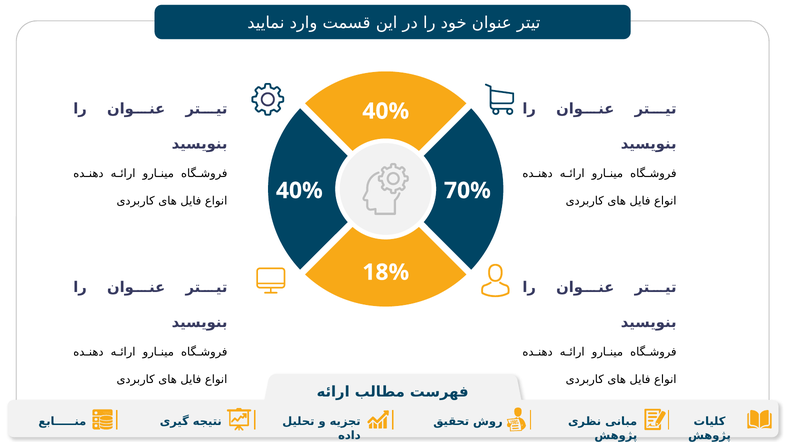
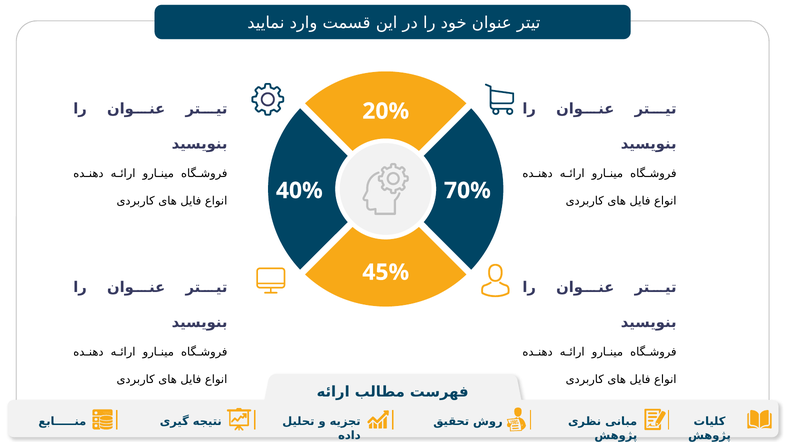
40%: 40% -> 20% (386, 111)
18%: 18% -> 45% (386, 272)
